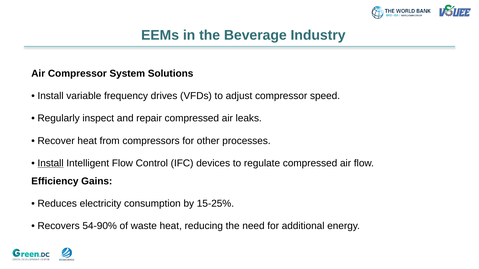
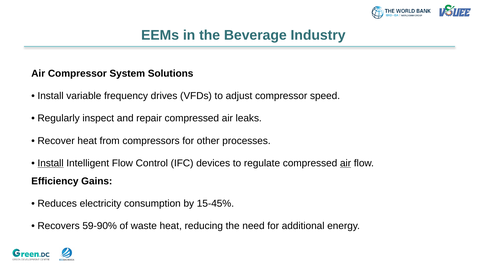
air underline: none -> present (346, 163)
15-25%: 15-25% -> 15-45% (215, 204)
54-90%: 54-90% -> 59-90% (100, 226)
